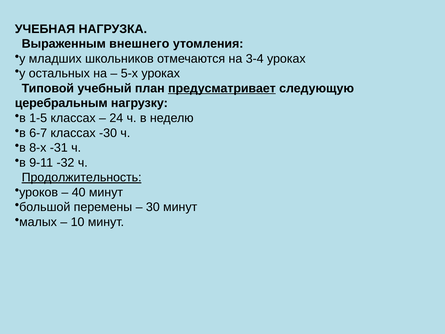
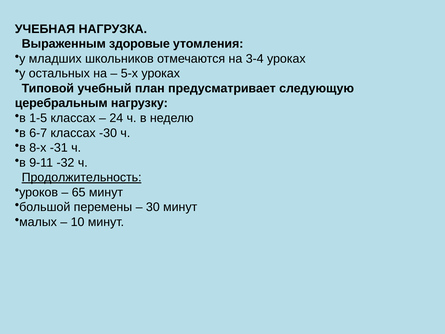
внешнего: внешнего -> здоровые (139, 44)
предусматривает underline: present -> none (222, 88)
40: 40 -> 65 (79, 192)
